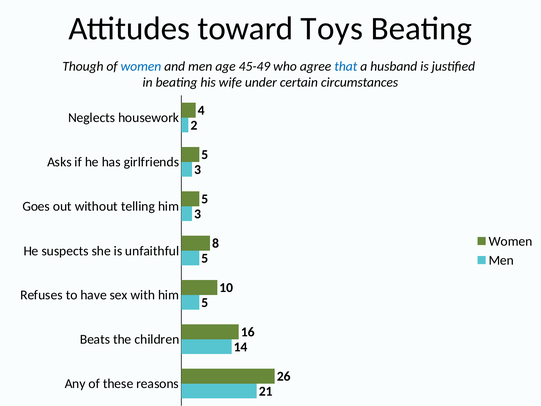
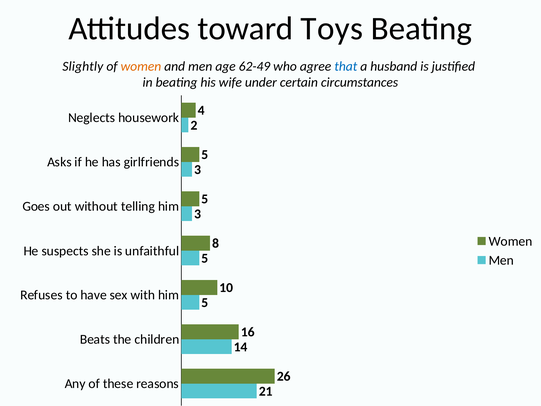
Though: Though -> Slightly (83, 66)
women colour: blue -> orange (141, 66)
45-49: 45-49 -> 62-49 (255, 66)
